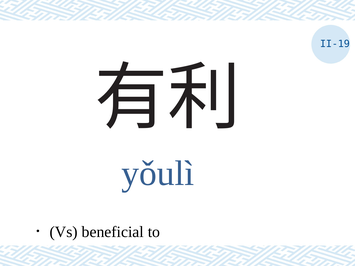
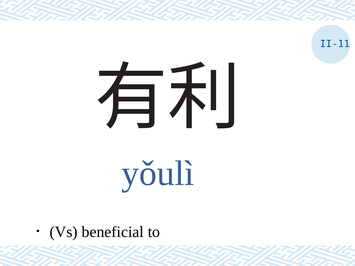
II-19: II-19 -> II-11 (335, 44)
